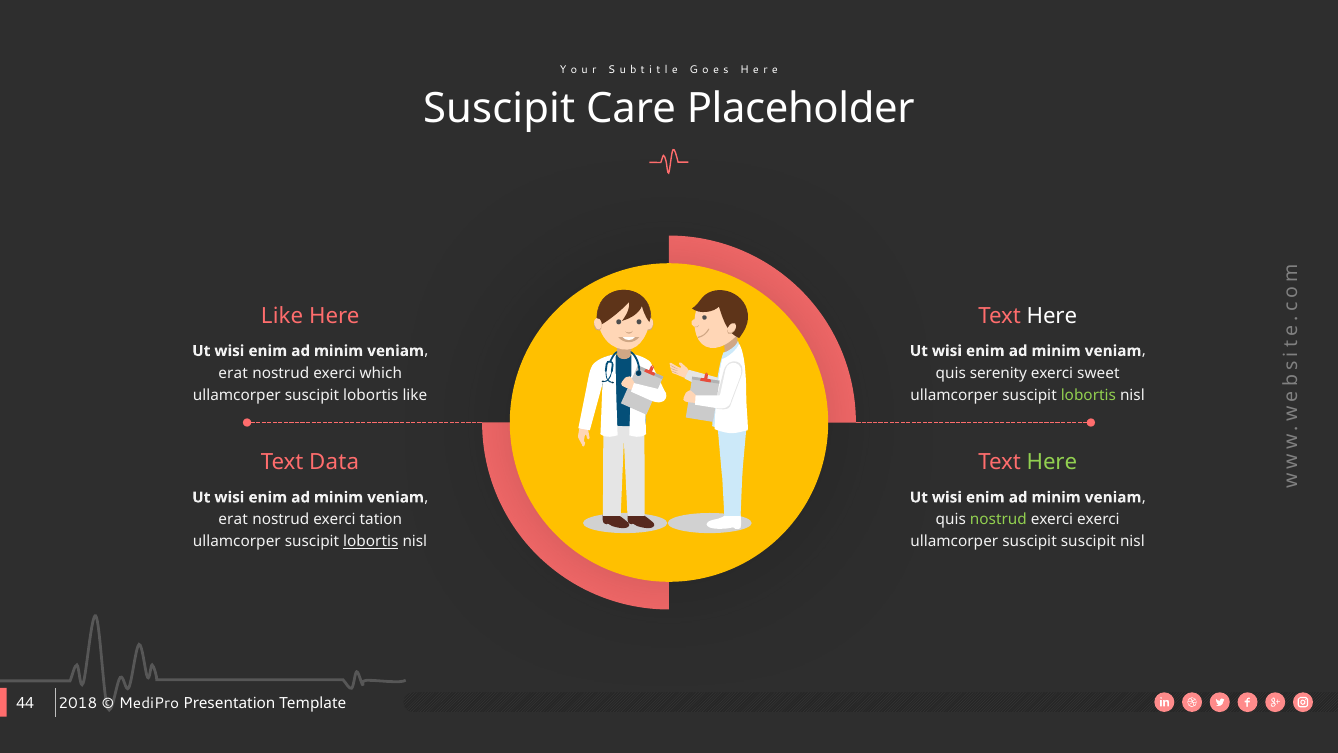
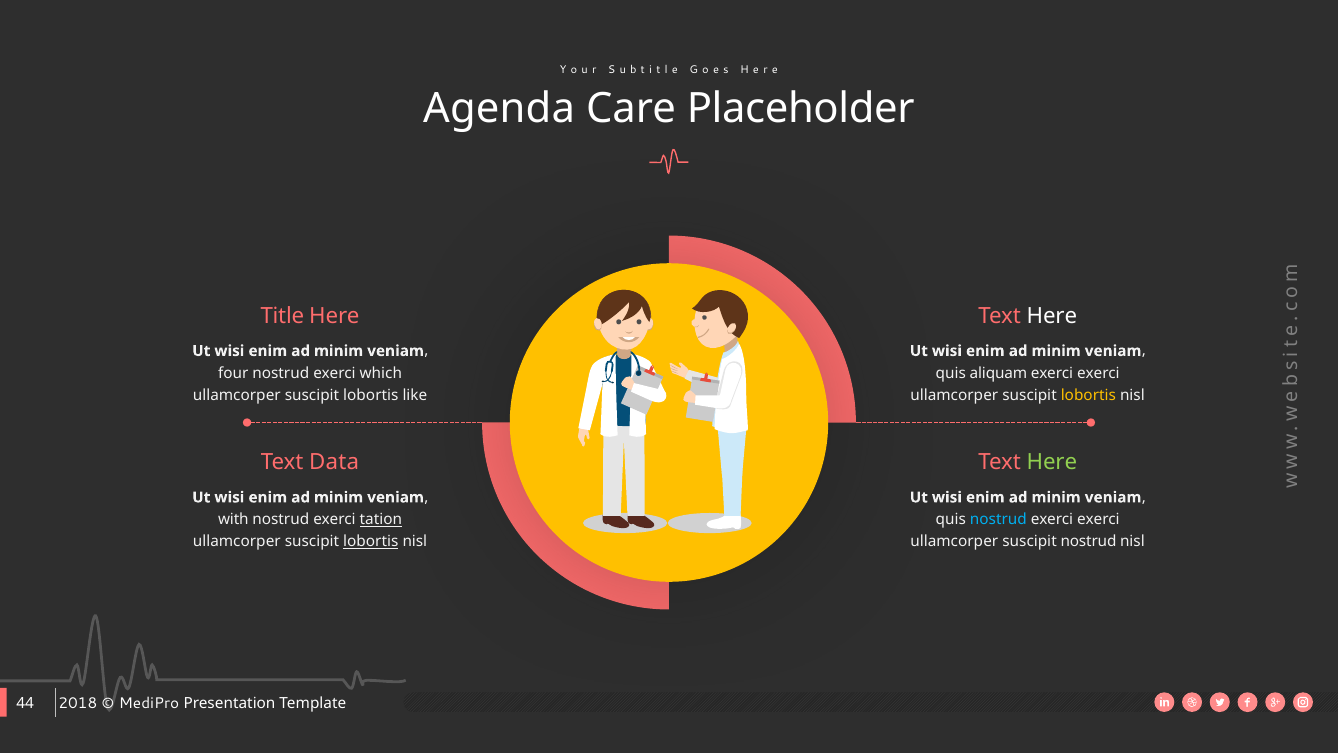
Suscipit: Suscipit -> Agenda (499, 109)
Like: Like -> Title (282, 316)
erat: erat -> four (233, 373)
serenity: serenity -> aliquam (998, 373)
sweet: sweet -> exerci (1098, 373)
lobortis colour: light green -> yellow (1088, 395)
erat: erat -> with (233, 519)
tation underline: none -> present (381, 519)
nostrud colour: light green -> light blue (998, 519)
suscipit suscipit: suscipit -> nostrud (1088, 541)
